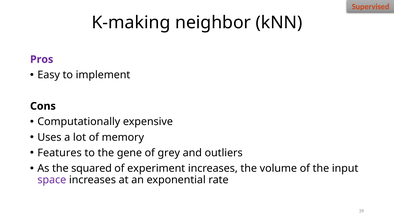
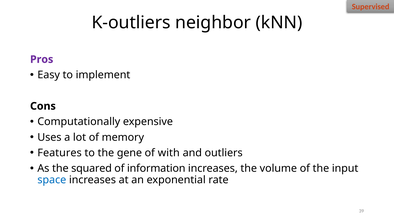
K-making: K-making -> K-outliers (131, 23)
grey: grey -> with (169, 153)
experiment: experiment -> information (156, 169)
space colour: purple -> blue (52, 180)
